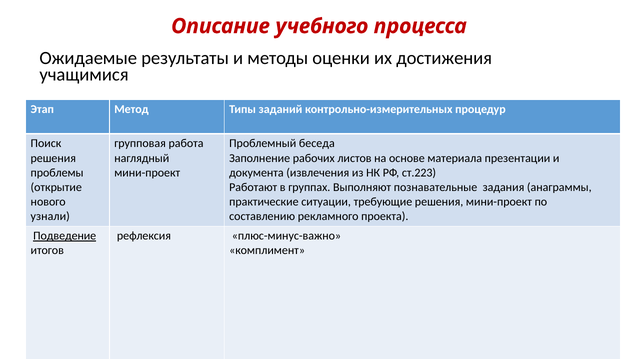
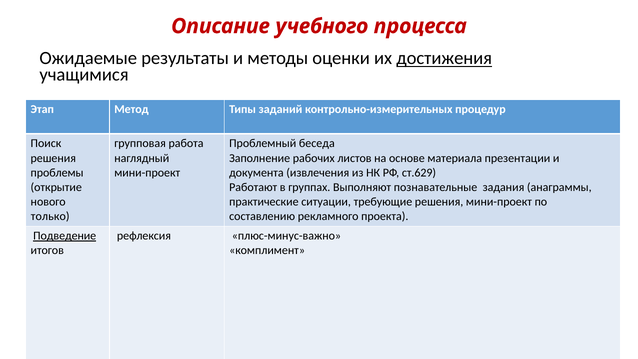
достижения underline: none -> present (444, 58)
ст.223: ст.223 -> ст.629 (419, 173)
узнали: узнали -> только (50, 216)
